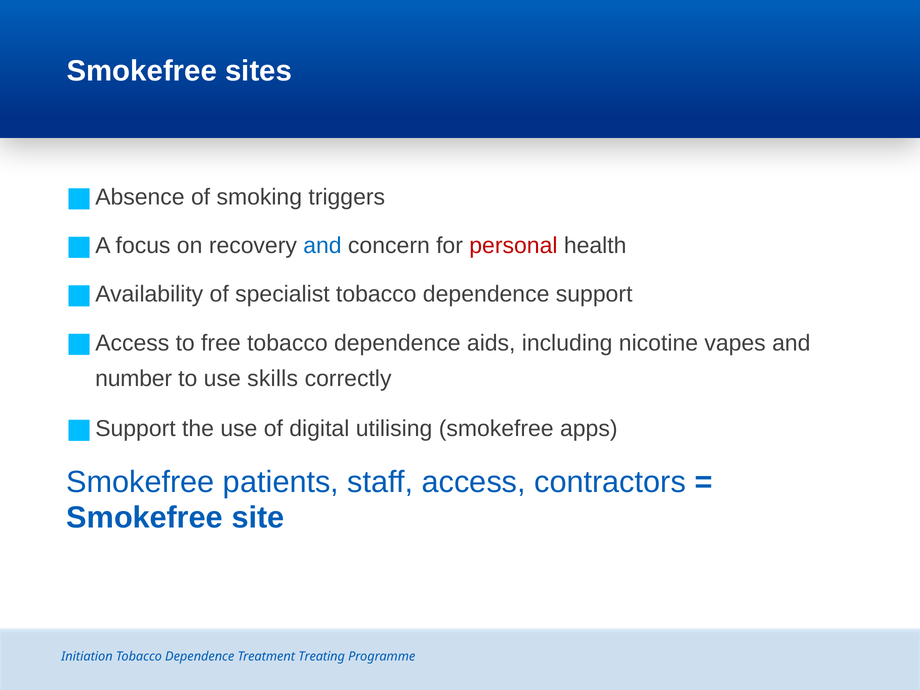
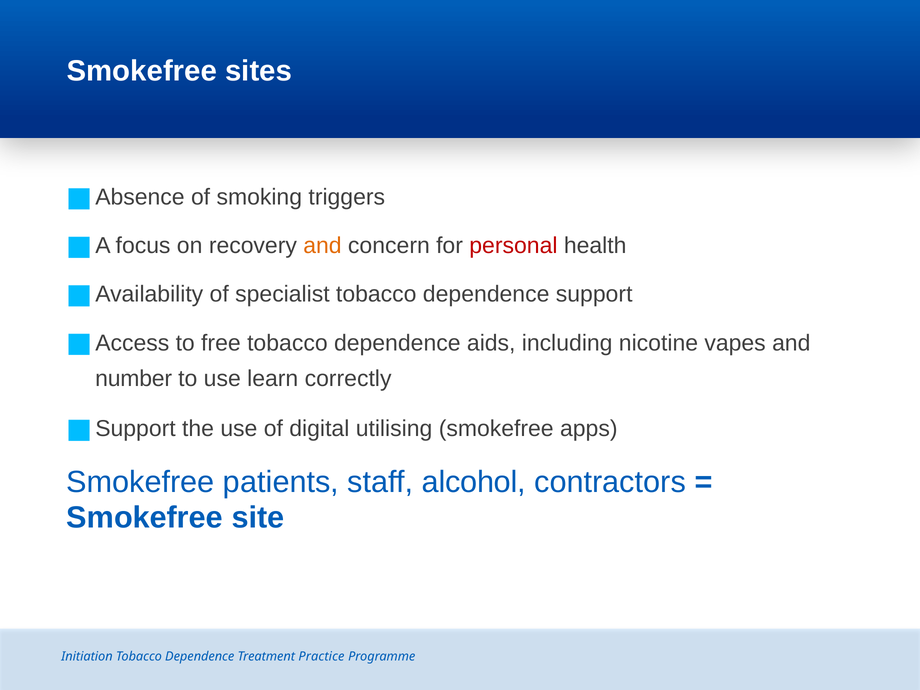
and colour: blue -> orange (323, 246)
skills: skills -> learn (273, 379)
access: access -> alcohol (474, 482)
Treating: Treating -> Practice (321, 656)
